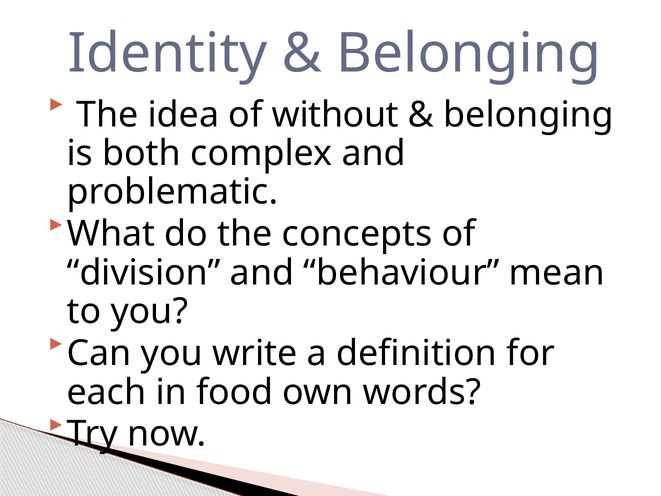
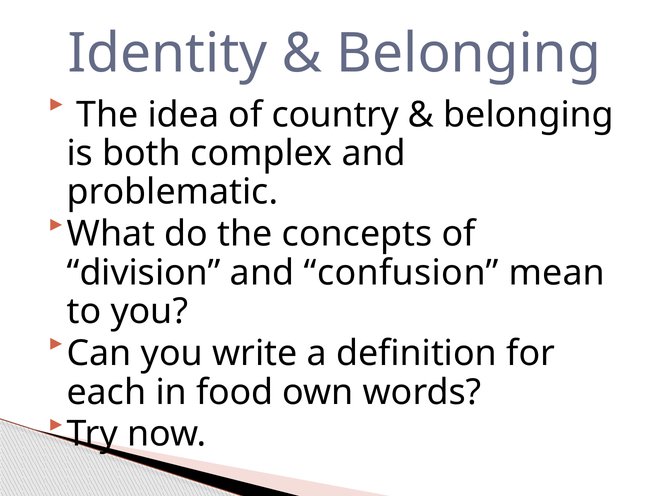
without: without -> country (335, 115)
behaviour: behaviour -> confusion (401, 273)
